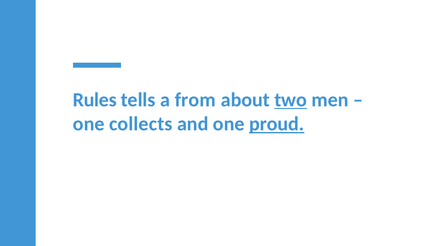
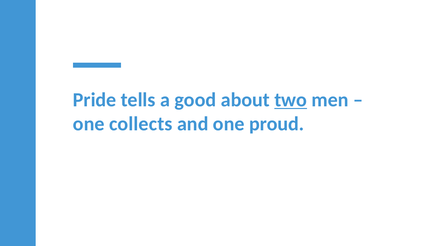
Rules: Rules -> Pride (95, 100)
from: from -> good (195, 100)
proud underline: present -> none (277, 124)
